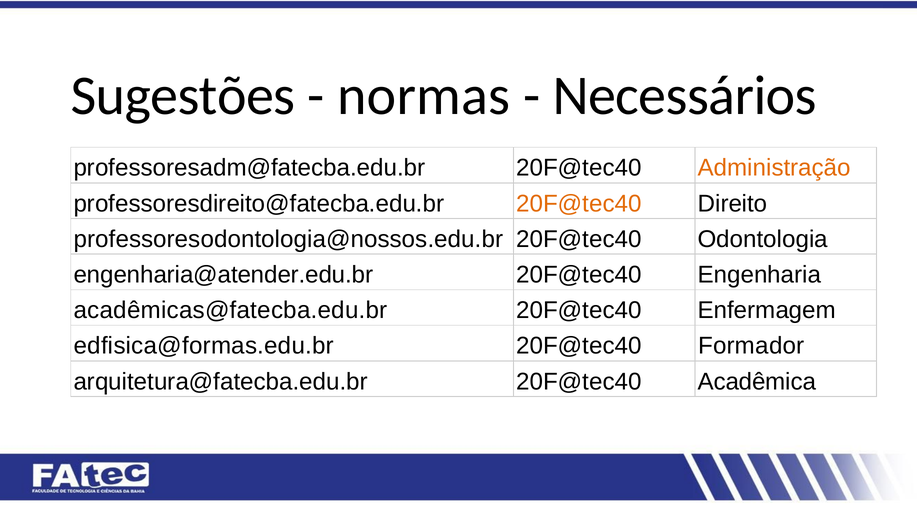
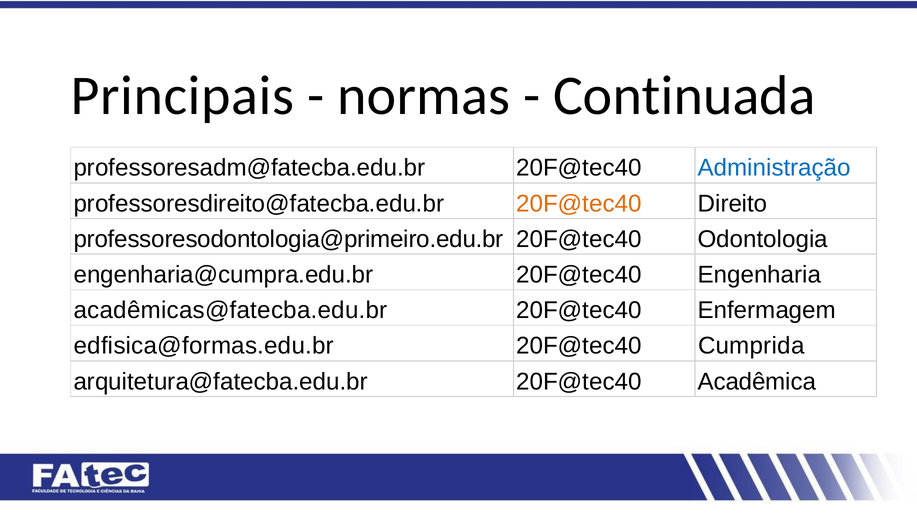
Sugestões: Sugestões -> Principais (182, 96)
Necessários: Necessários -> Continuada (684, 96)
Administração colour: orange -> blue (774, 168)
professoresodontologia@nossos.edu.br: professoresodontologia@nossos.edu.br -> professoresodontologia@primeiro.edu.br (289, 239)
engenharia@atender.edu.br: engenharia@atender.edu.br -> engenharia@cumpra.edu.br (223, 275)
Formador: Formador -> Cumprida (751, 346)
